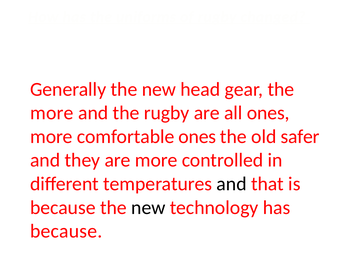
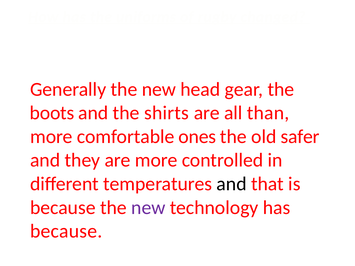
more: more -> boots (52, 113)
the rugby: rugby -> shirts (167, 113)
all ones: ones -> than (268, 113)
new colour: black -> purple (148, 208)
